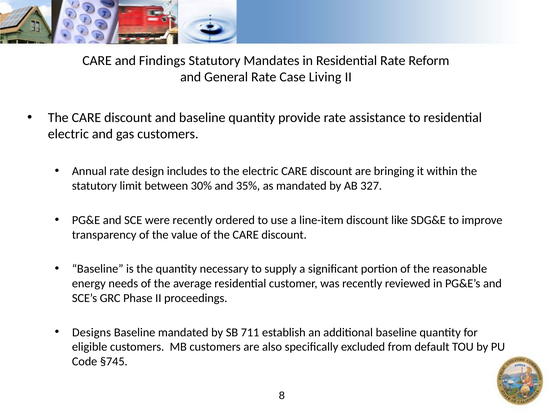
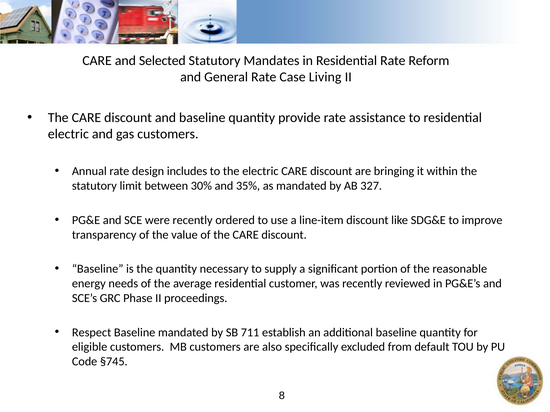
Findings: Findings -> Selected (162, 61)
Designs: Designs -> Respect (92, 333)
